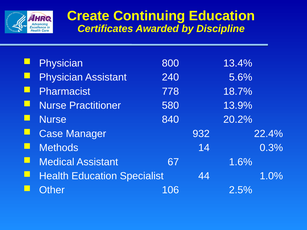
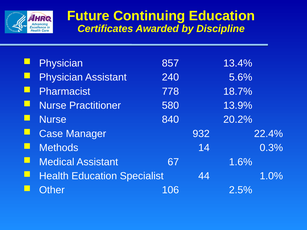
Create: Create -> Future (88, 16)
800: 800 -> 857 (170, 63)
